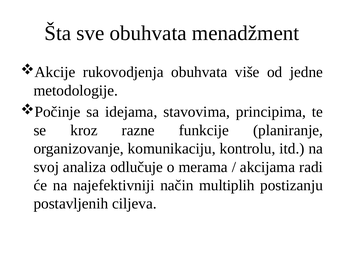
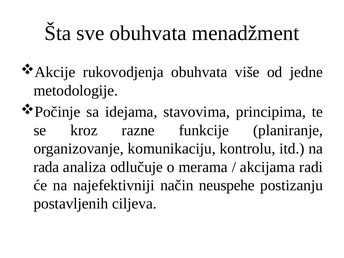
svoj: svoj -> rada (46, 167)
multiplih: multiplih -> neuspehe (227, 185)
